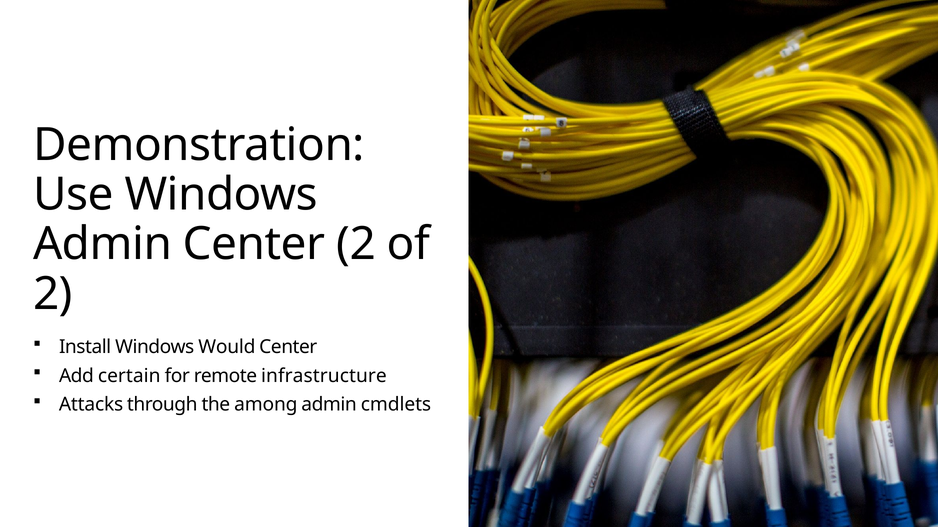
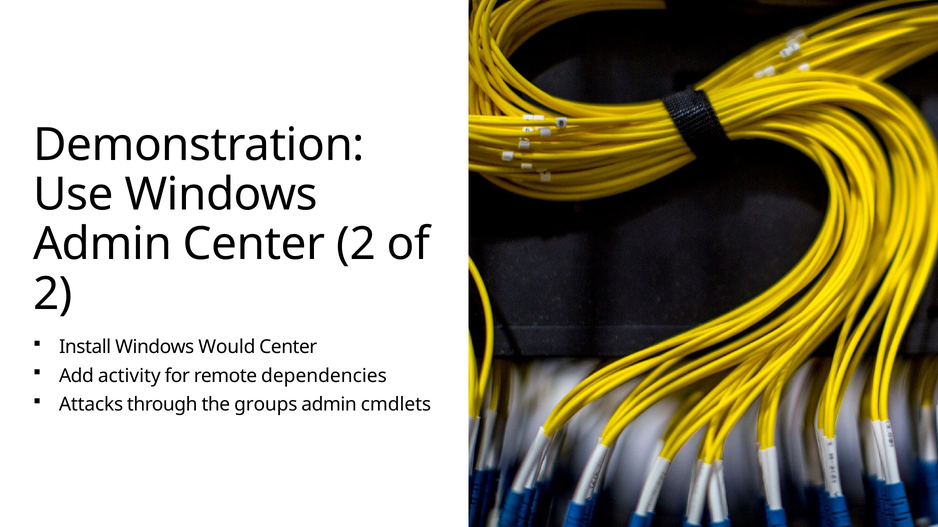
certain: certain -> activity (129, 376)
infrastructure: infrastructure -> dependencies (324, 376)
among: among -> groups (266, 405)
